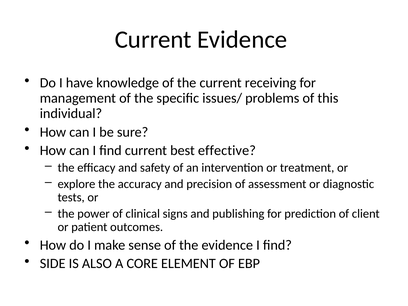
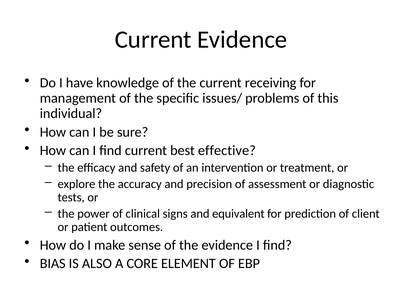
publishing: publishing -> equivalent (238, 214)
SIDE: SIDE -> BIAS (53, 264)
